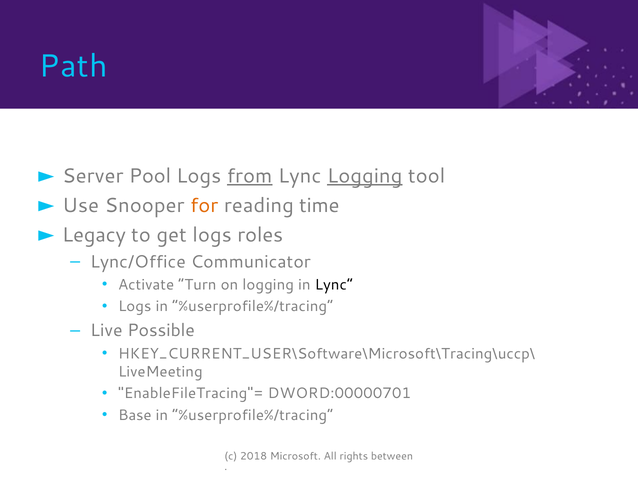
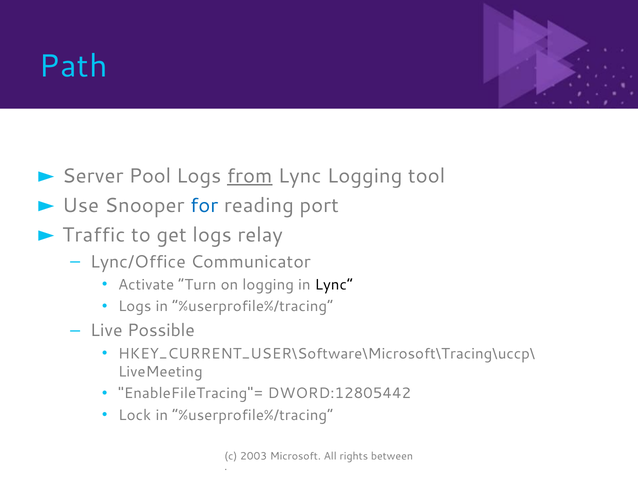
Logging underline: present -> none (365, 176)
for colour: orange -> blue (204, 205)
time: time -> port (319, 205)
Legacy: Legacy -> Traffic (94, 235)
roles: roles -> relay (260, 235)
DWORD:00000701: DWORD:00000701 -> DWORD:12805442 (339, 393)
Base: Base -> Lock (135, 415)
2018: 2018 -> 2003 (254, 456)
